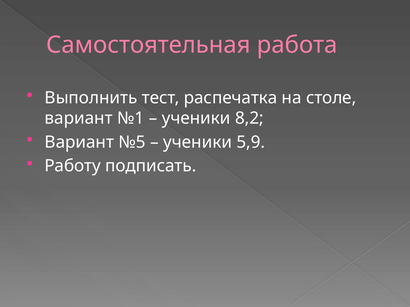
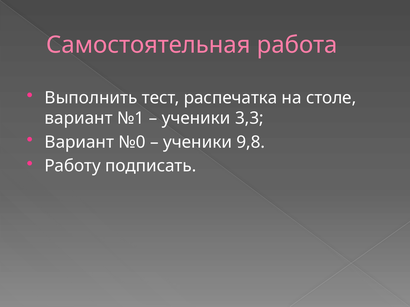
8,2: 8,2 -> 3,3 (249, 118)
№5: №5 -> №0 (132, 142)
5,9: 5,9 -> 9,8 (251, 142)
